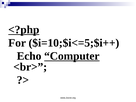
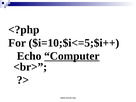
<?php underline: present -> none (24, 30)
